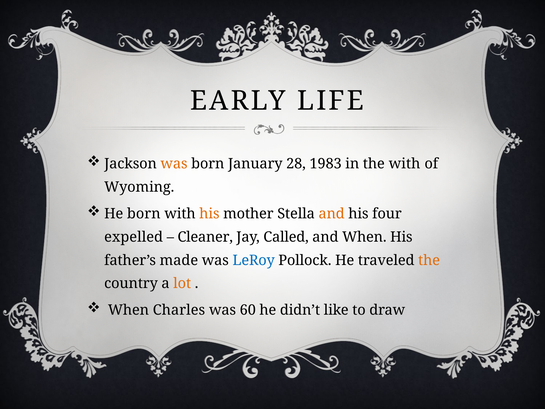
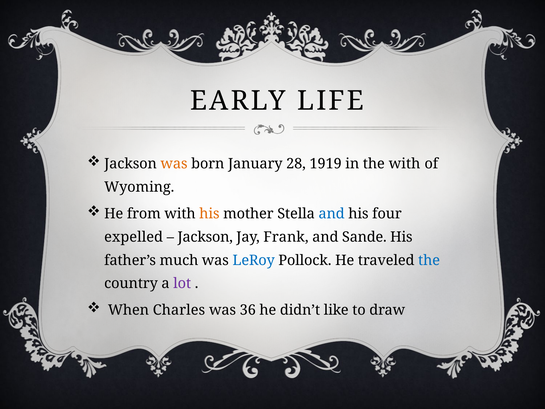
1983: 1983 -> 1919 (326, 164)
He born: born -> from (144, 214)
and colour: orange -> blue (332, 214)
Cleaner: Cleaner -> Jackson (205, 237)
Called: Called -> Frank (286, 237)
and When: When -> Sande (364, 237)
made: made -> much (179, 260)
the colour: orange -> blue (429, 260)
lot colour: orange -> purple (182, 283)
60: 60 -> 36 (248, 310)
